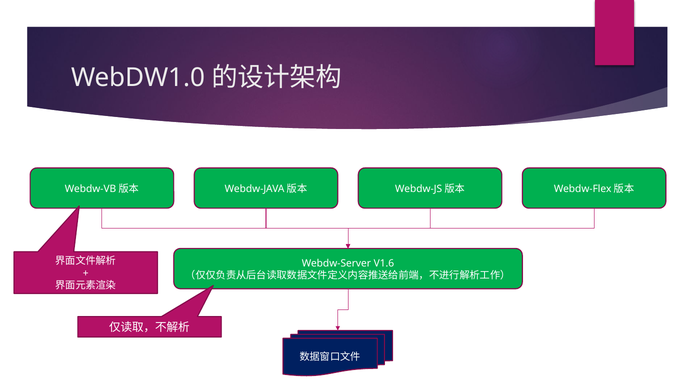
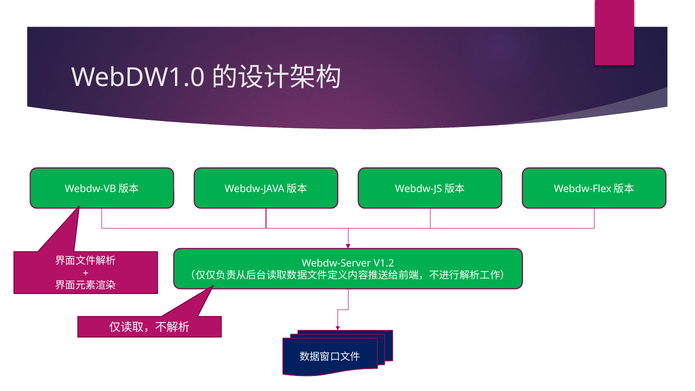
V1.6: V1.6 -> V1.2 (384, 263)
